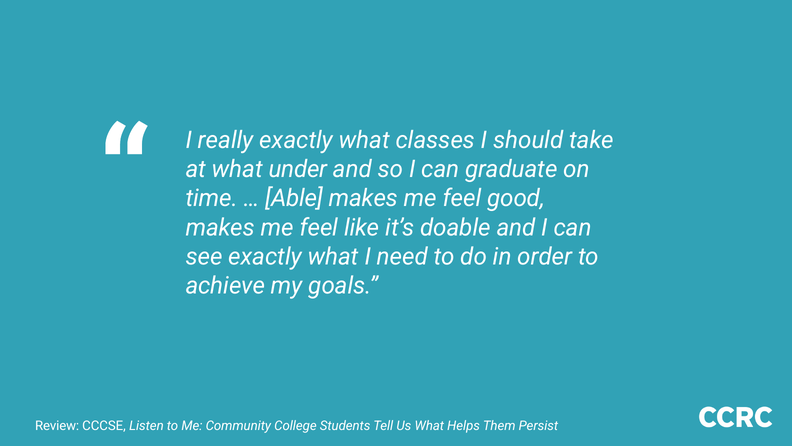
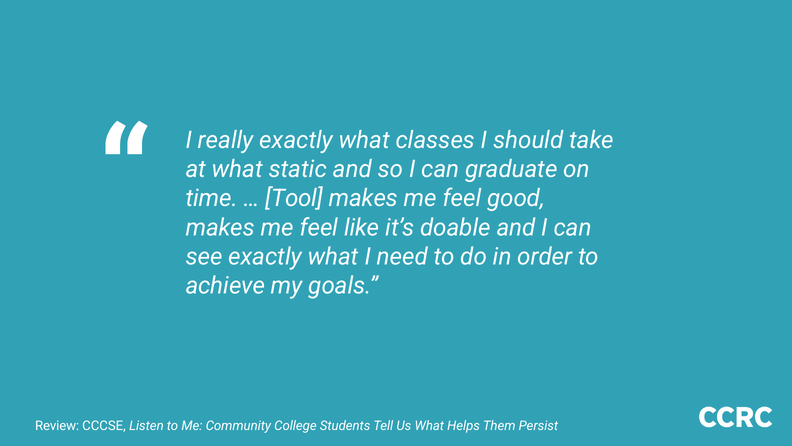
under: under -> static (298, 169)
Able: Able -> Tool (294, 198)
